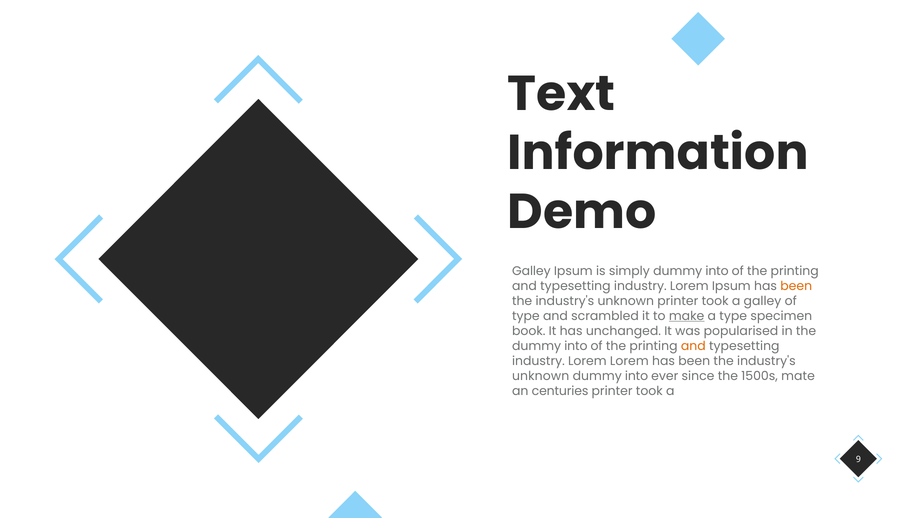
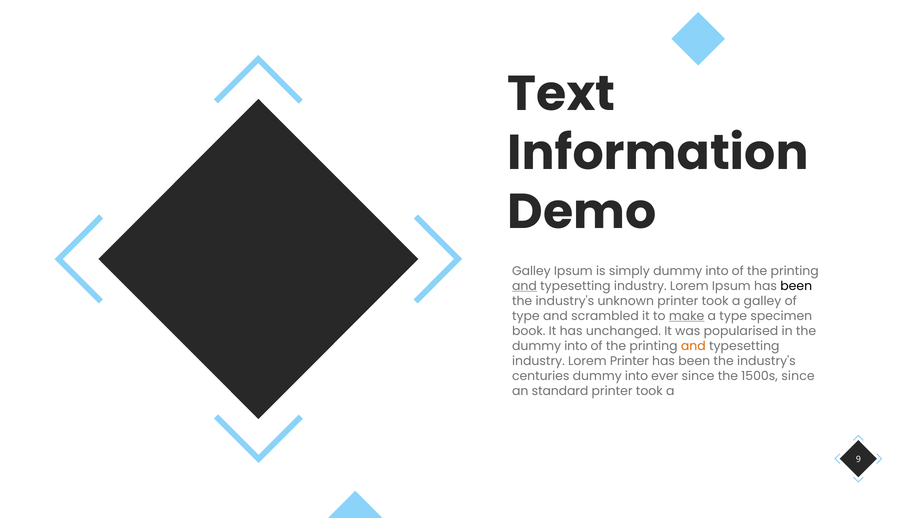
and underline: none -> present (524, 286)
been colour: orange -> black (796, 286)
Lorem Lorem: Lorem -> Printer (629, 361)
unknown: unknown -> centuries (541, 376)
1500s mate: mate -> since (798, 376)
centuries: centuries -> standard (560, 391)
